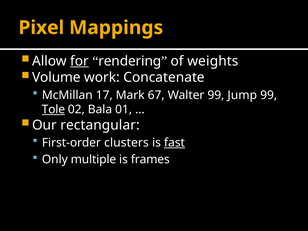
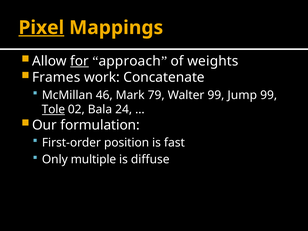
Pixel underline: none -> present (41, 28)
rendering: rendering -> approach (130, 61)
Volume: Volume -> Frames (56, 77)
17: 17 -> 46 (104, 95)
67: 67 -> 79 (156, 95)
01: 01 -> 24 (124, 110)
rectangular: rectangular -> formulation (100, 125)
clusters: clusters -> position (127, 143)
fast underline: present -> none (174, 143)
frames: frames -> diffuse (150, 160)
